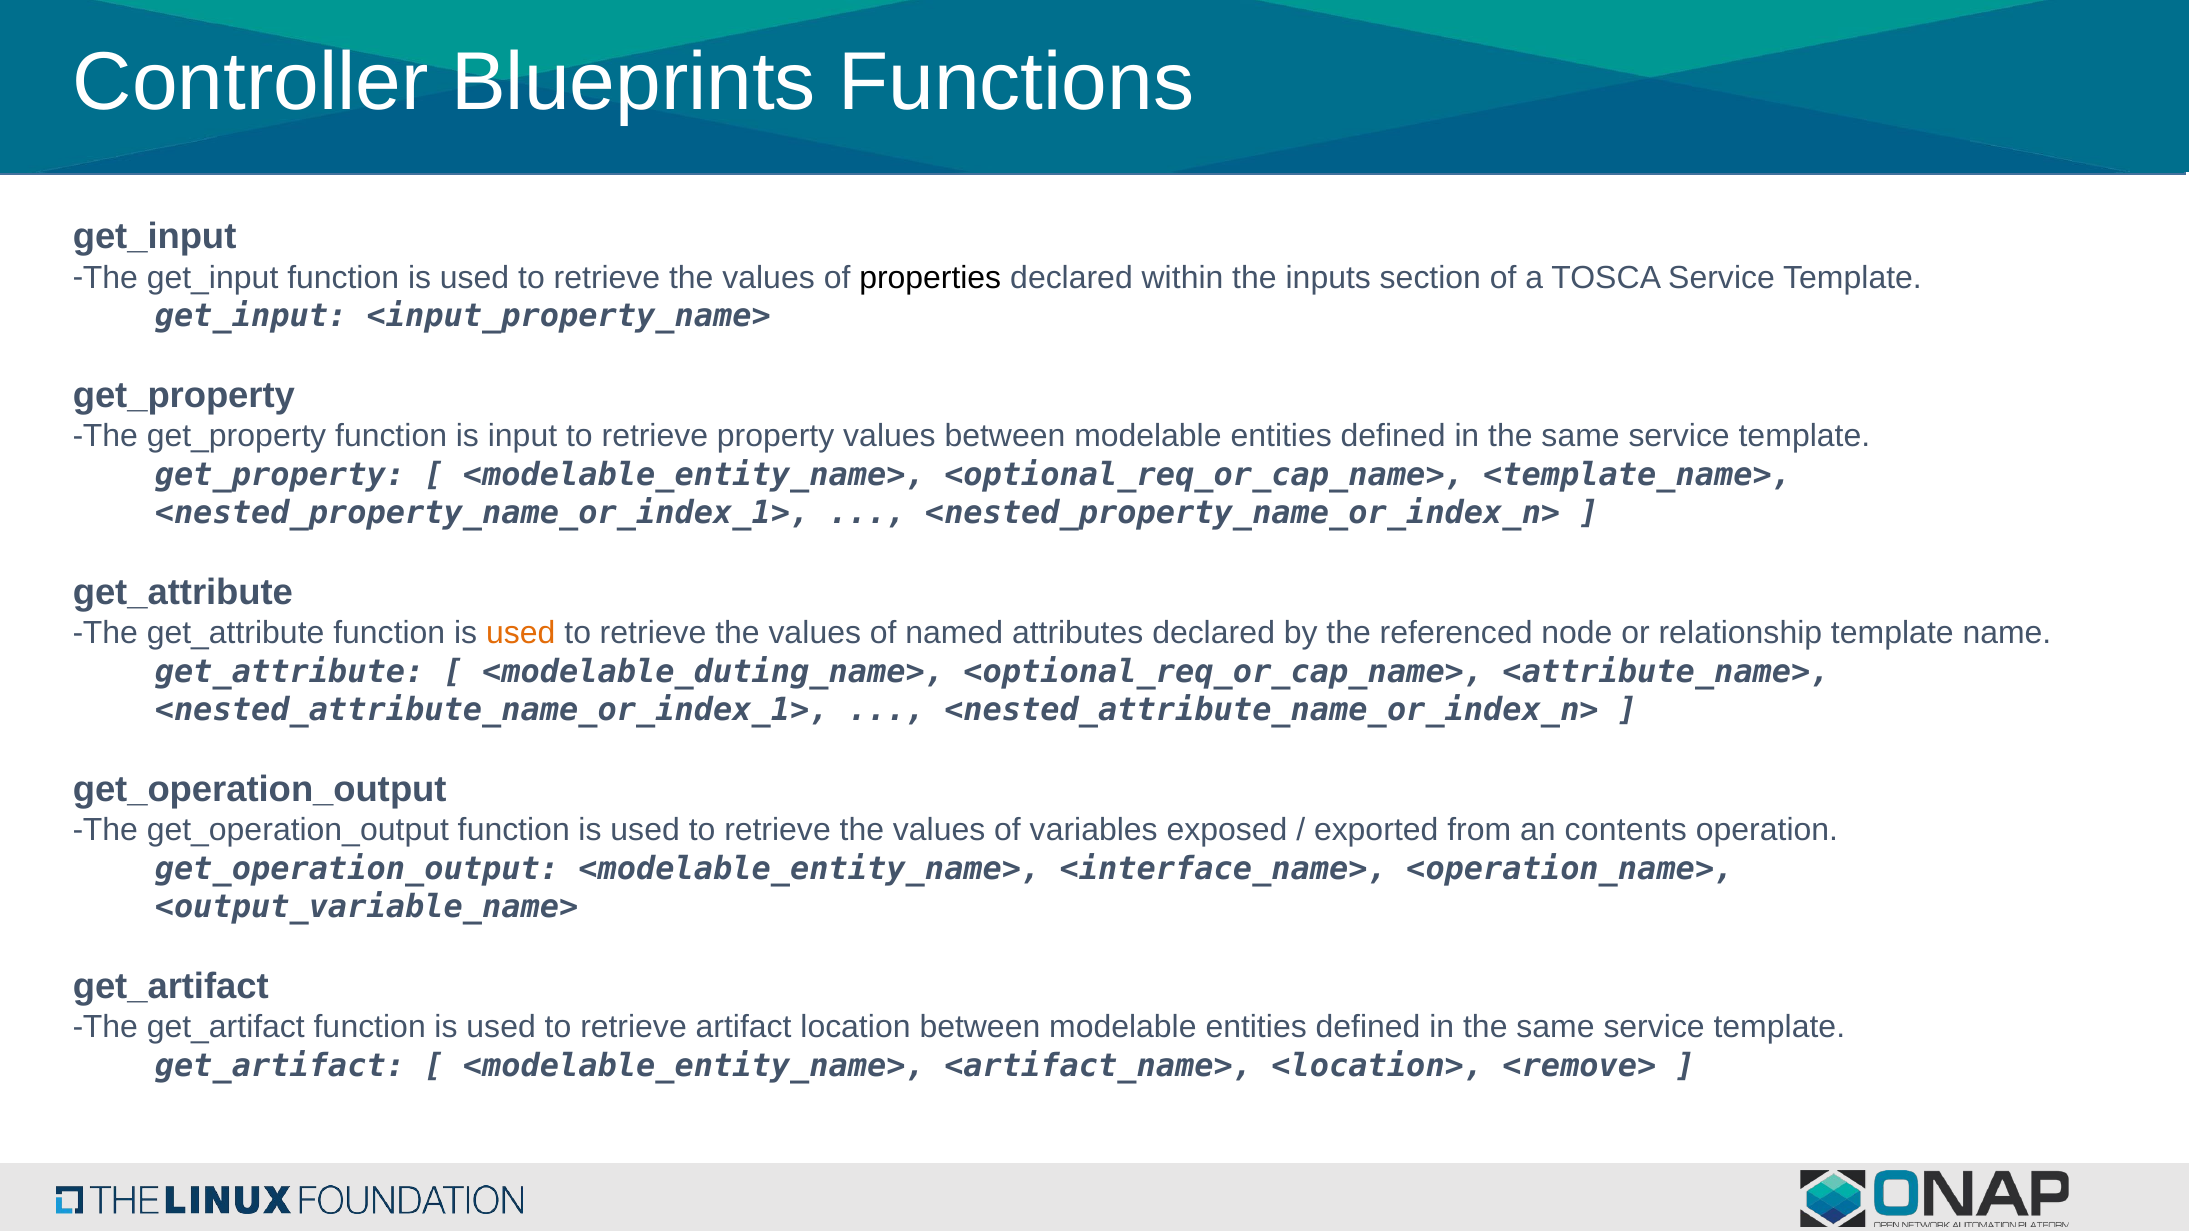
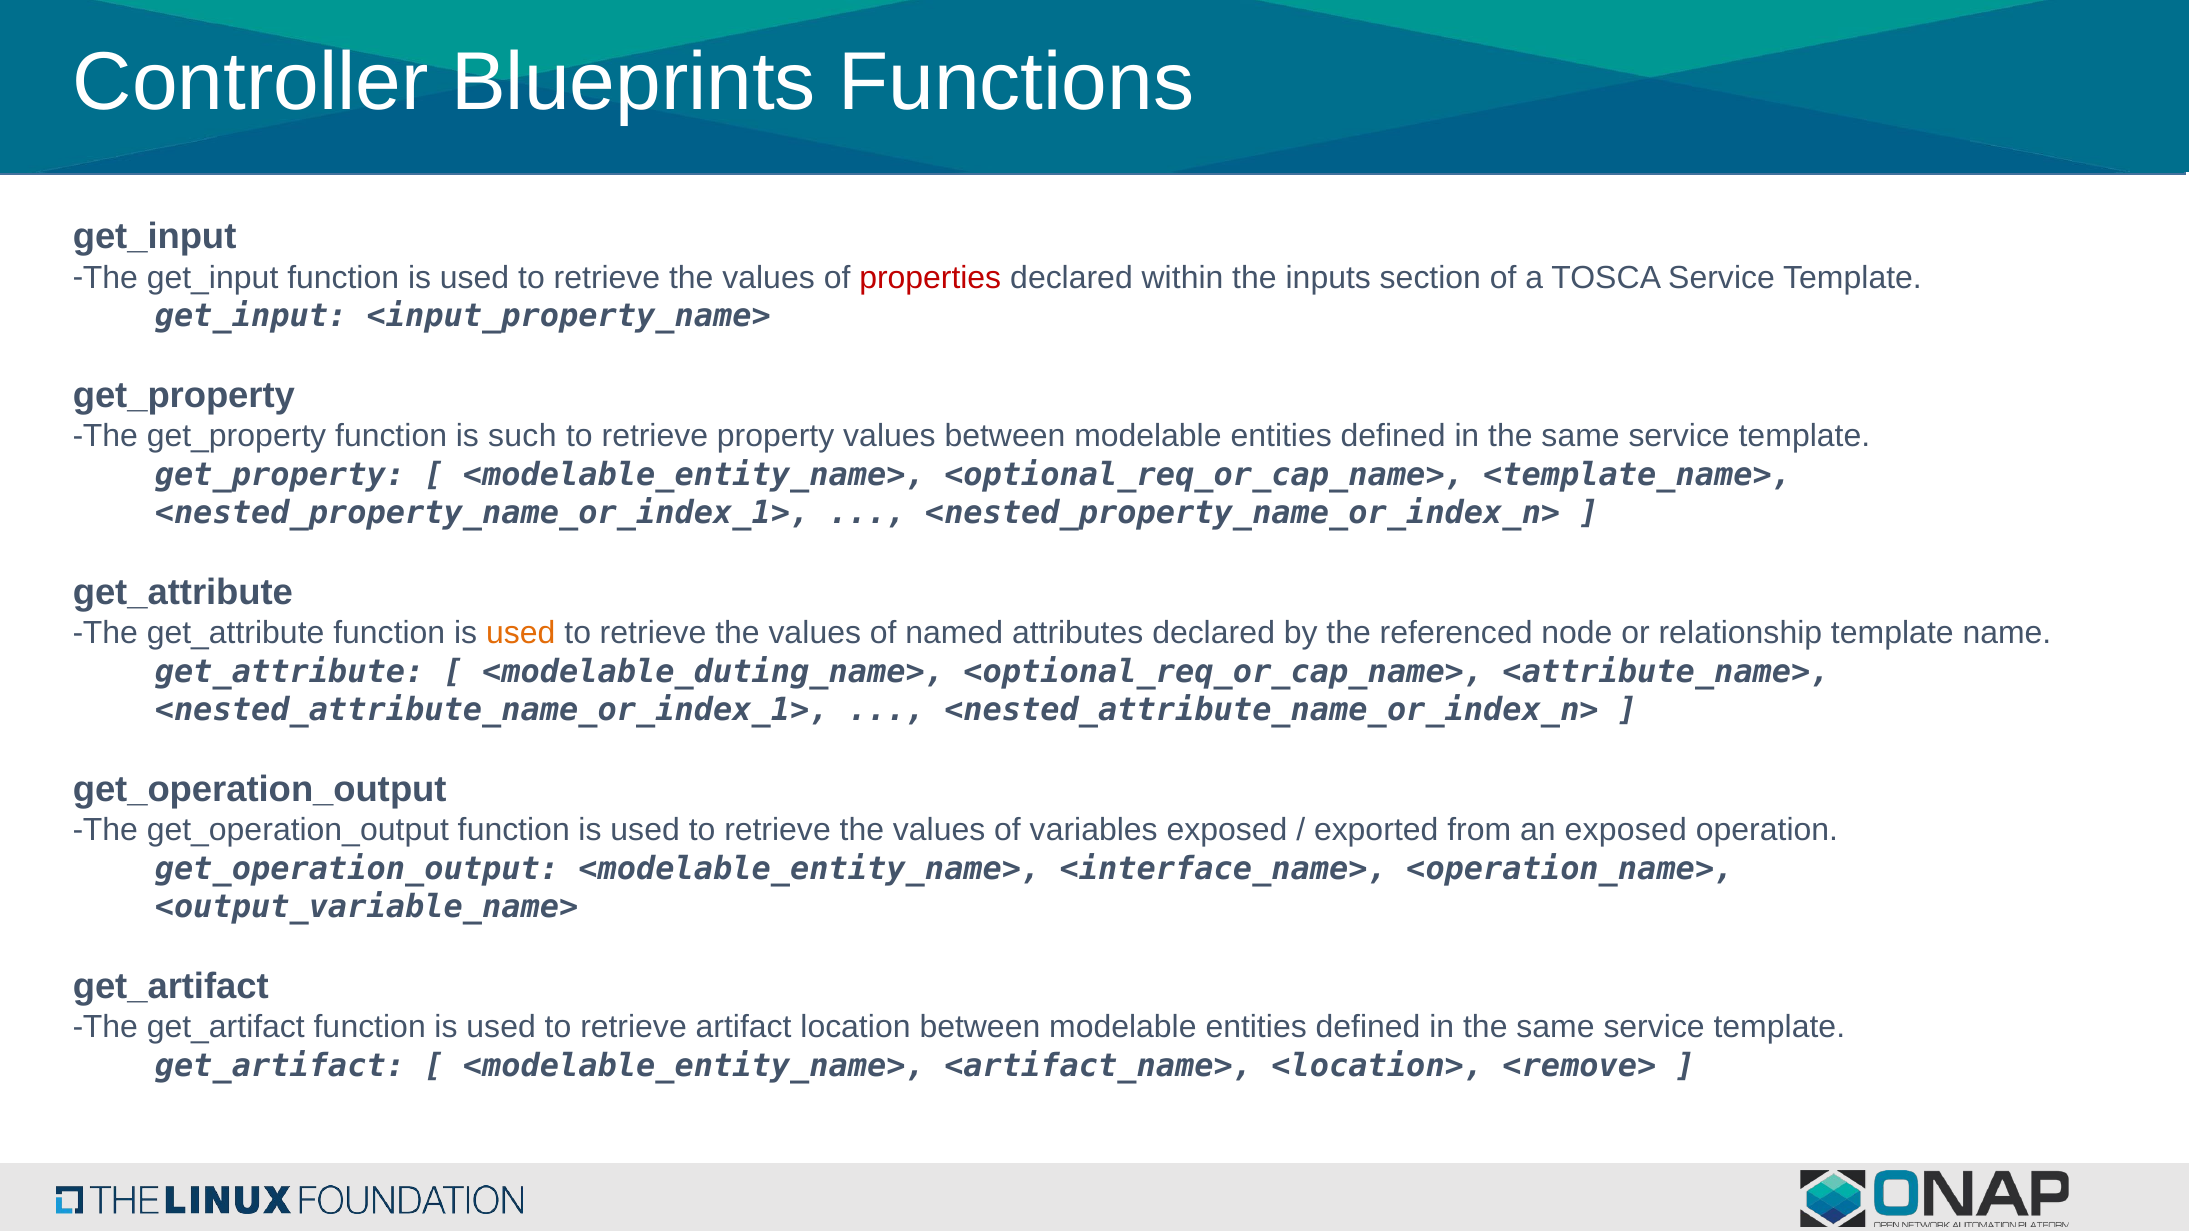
properties colour: black -> red (930, 278)
input: input -> such (522, 436)
an contents: contents -> exposed (1626, 831)
